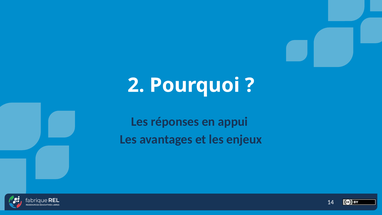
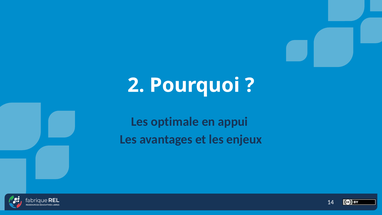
réponses: réponses -> optimale (175, 122)
